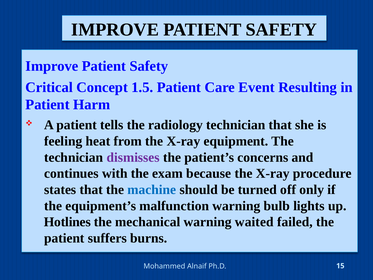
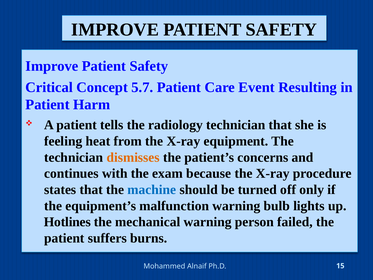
1.5: 1.5 -> 5.7 (142, 87)
dismisses colour: purple -> orange (133, 157)
waited: waited -> person (254, 222)
